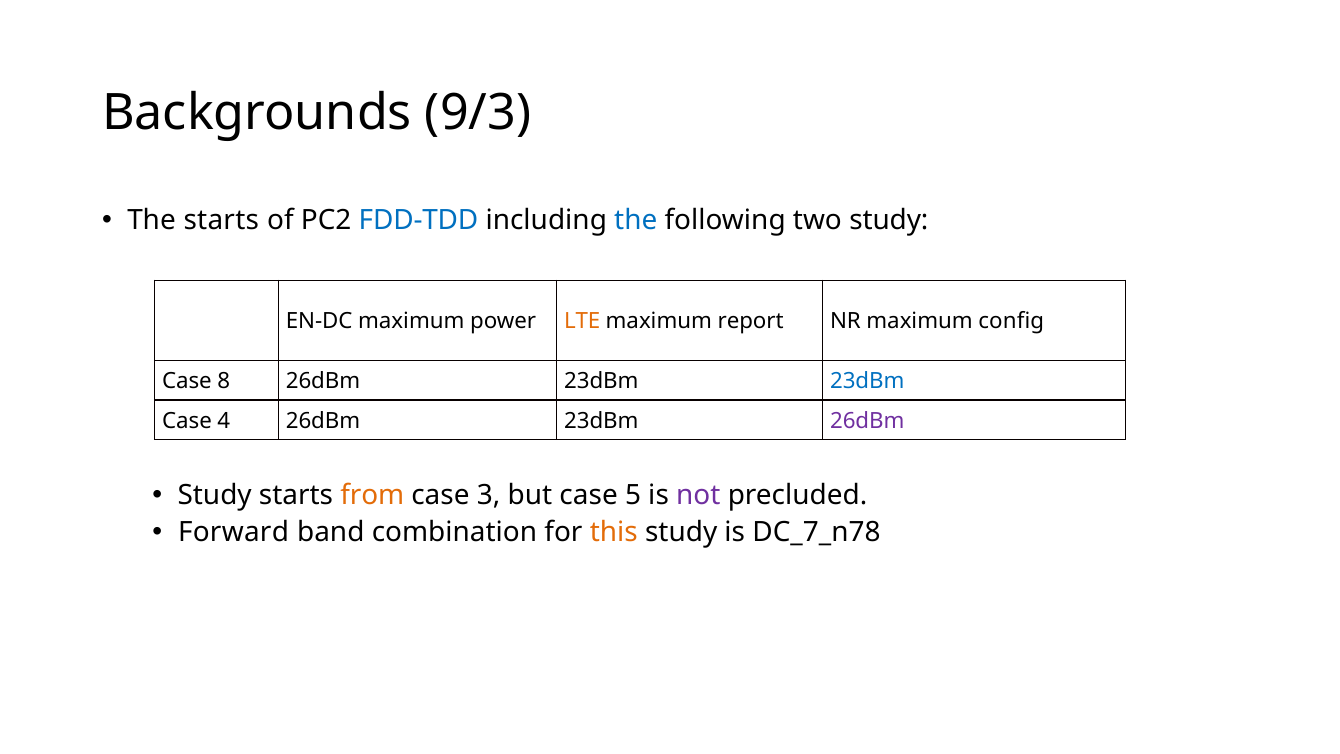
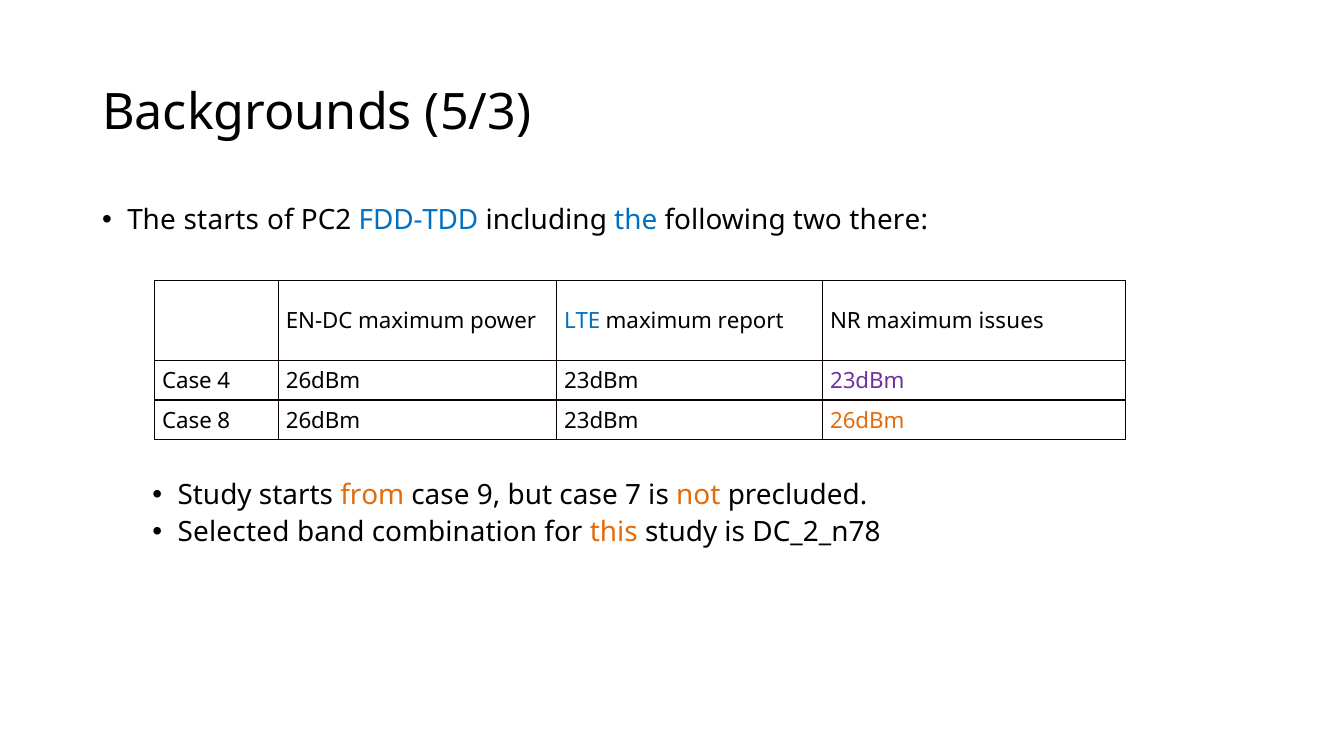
9/3: 9/3 -> 5/3 (478, 113)
two study: study -> there (889, 221)
LTE colour: orange -> blue (582, 321)
config: config -> issues (1011, 321)
8: 8 -> 4 (224, 381)
23dBm colour: blue -> purple (867, 381)
4: 4 -> 8 (224, 421)
26dBm colour: purple -> orange (867, 421)
3: 3 -> 9 (489, 495)
5: 5 -> 7 (633, 495)
not colour: purple -> orange (698, 495)
Forward: Forward -> Selected (234, 532)
DC_7_n78: DC_7_n78 -> DC_2_n78 (816, 532)
